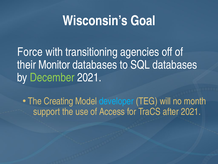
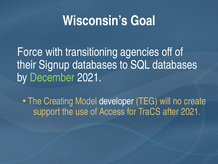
Monitor: Monitor -> Signup (54, 65)
developer colour: light blue -> white (116, 101)
month: month -> create (195, 101)
